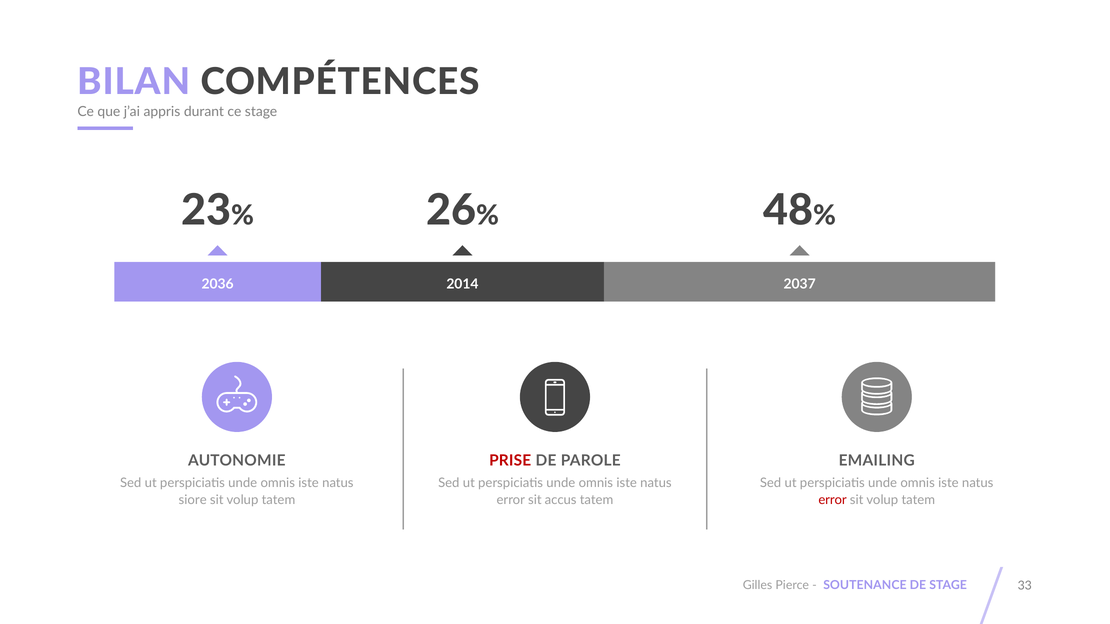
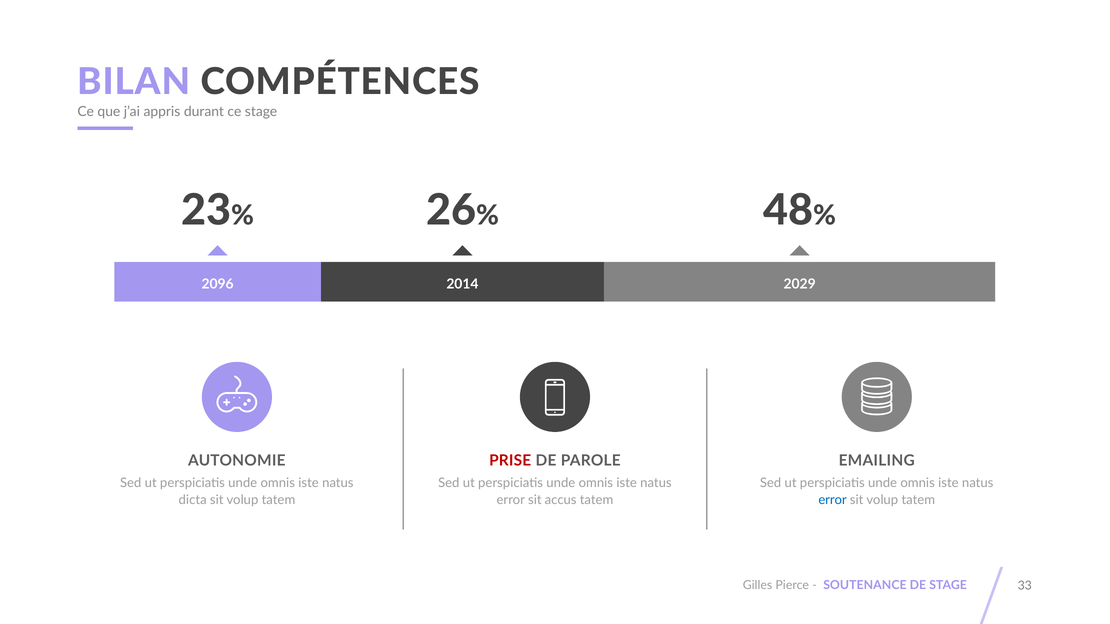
2036: 2036 -> 2096 (218, 284)
2037: 2037 -> 2029 (800, 284)
siore: siore -> dicta (193, 500)
error colour: red -> blue (833, 500)
